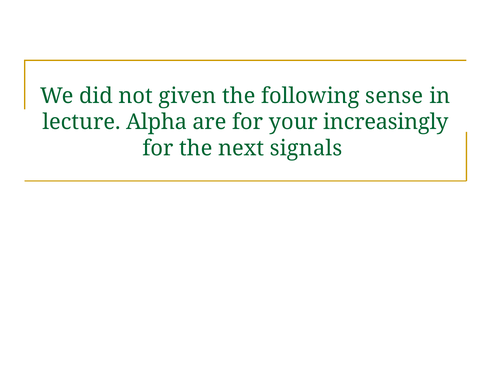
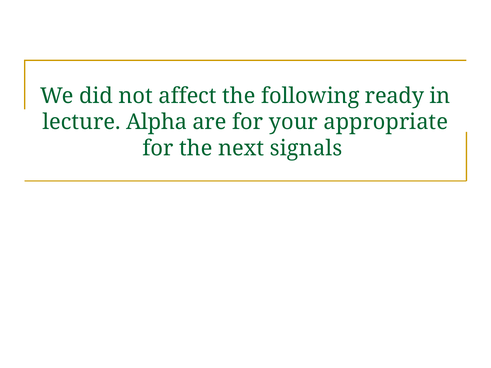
given: given -> affect (188, 96)
sense: sense -> ready (395, 96)
increasingly: increasingly -> appropriate (386, 122)
